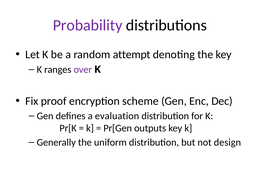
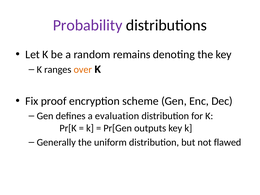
attempt: attempt -> remains (132, 55)
over colour: purple -> orange (83, 69)
design: design -> flawed (228, 142)
